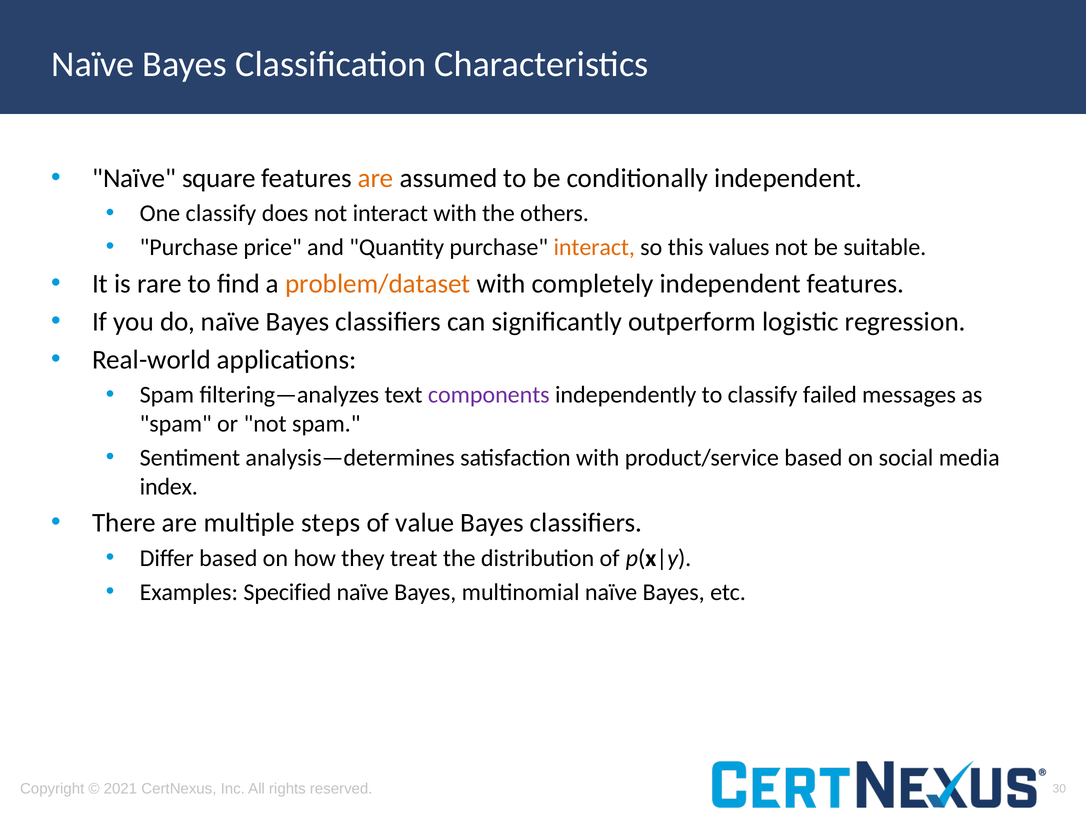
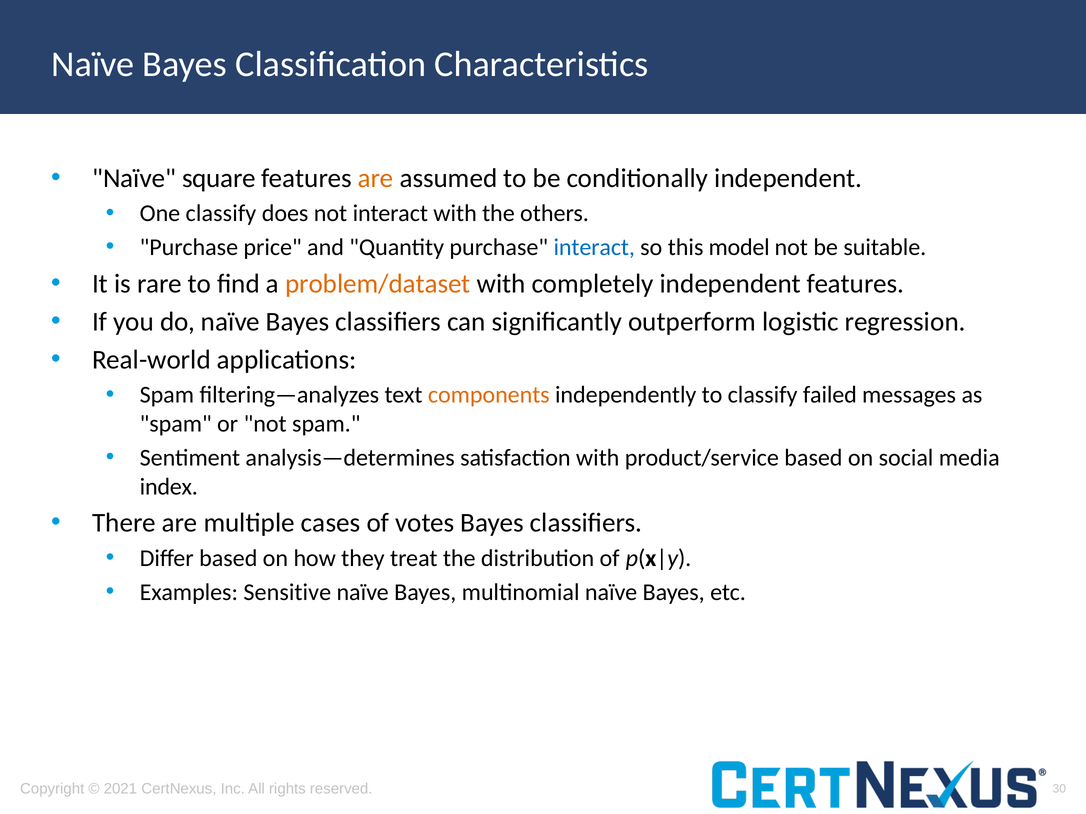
interact colour: orange -> blue (594, 247)
values: values -> model (739, 247)
components colour: purple -> orange (489, 395)
steps: steps -> cases (331, 523)
value: value -> votes (425, 523)
Specified: Specified -> Sensitive (287, 592)
